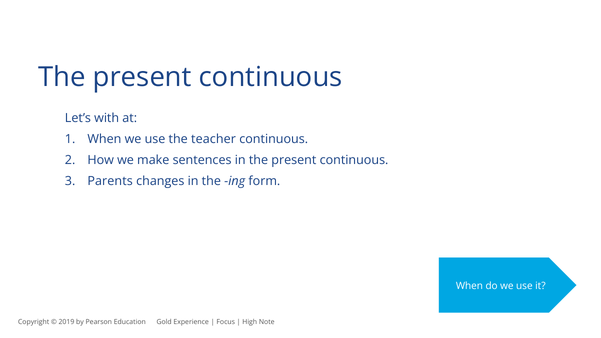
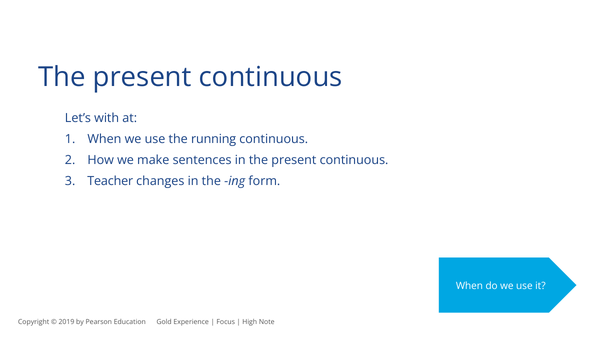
teacher: teacher -> running (214, 139)
Parents: Parents -> Teacher (110, 181)
